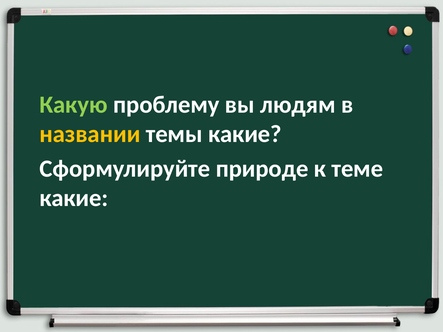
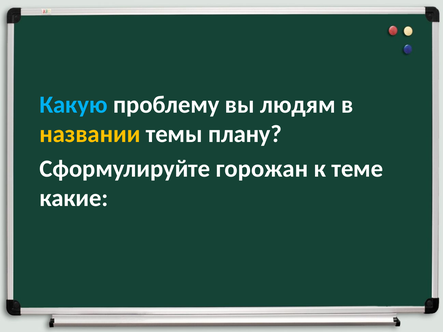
Какую colour: light green -> light blue (74, 105)
темы какие: какие -> плану (245, 134)
природе: природе -> горожан (262, 169)
